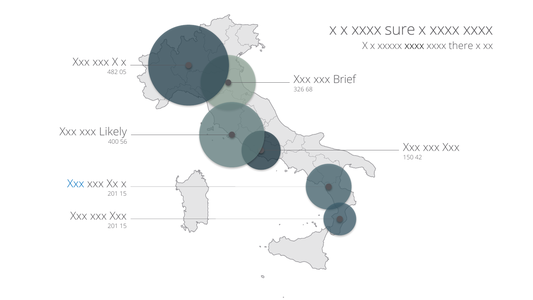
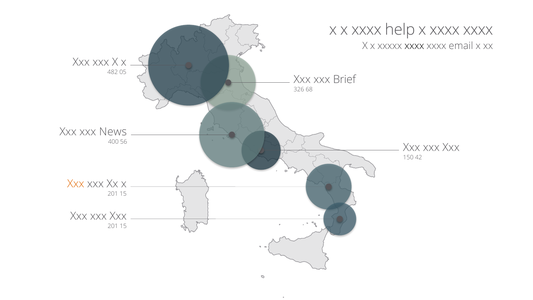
sure: sure -> help (400, 30)
there: there -> email (461, 46)
Likely: Likely -> News (113, 132)
Xxx colour: blue -> orange (76, 184)
